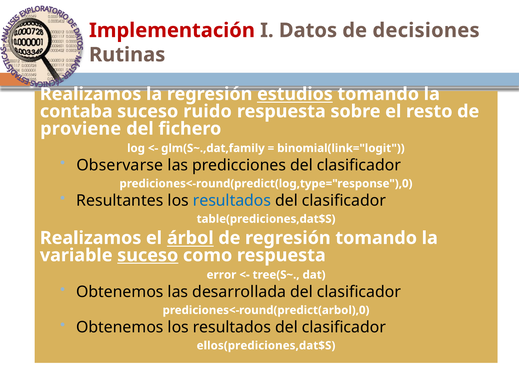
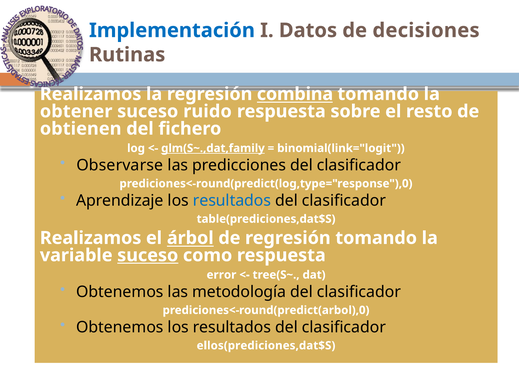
Implementación colour: red -> blue (172, 30)
estudios: estudios -> combina (295, 94)
contaba: contaba -> obtener (76, 111)
proviene: proviene -> obtienen (81, 128)
glm(S~.,dat,family underline: none -> present (213, 148)
Resultantes: Resultantes -> Aprendizaje (120, 200)
desarrollada: desarrollada -> metodología (239, 291)
